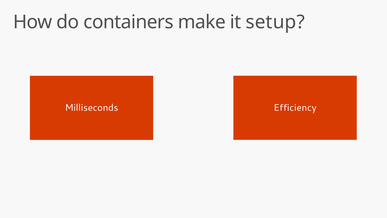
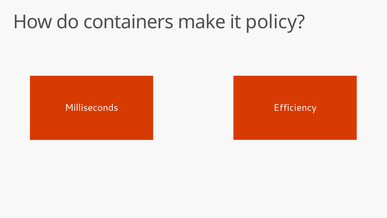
setup: setup -> policy (275, 22)
